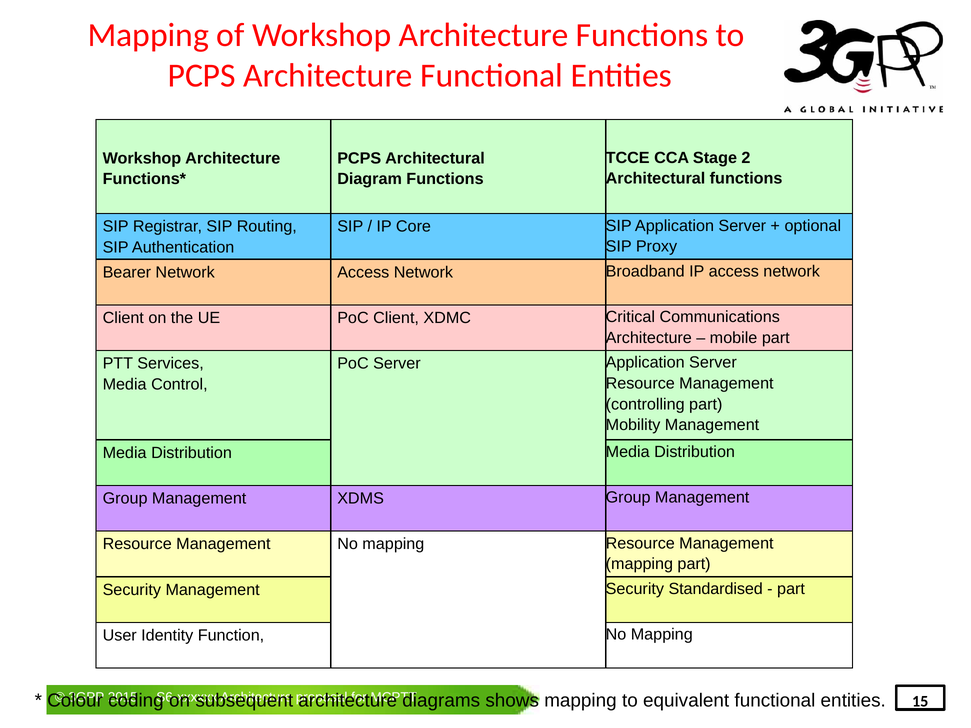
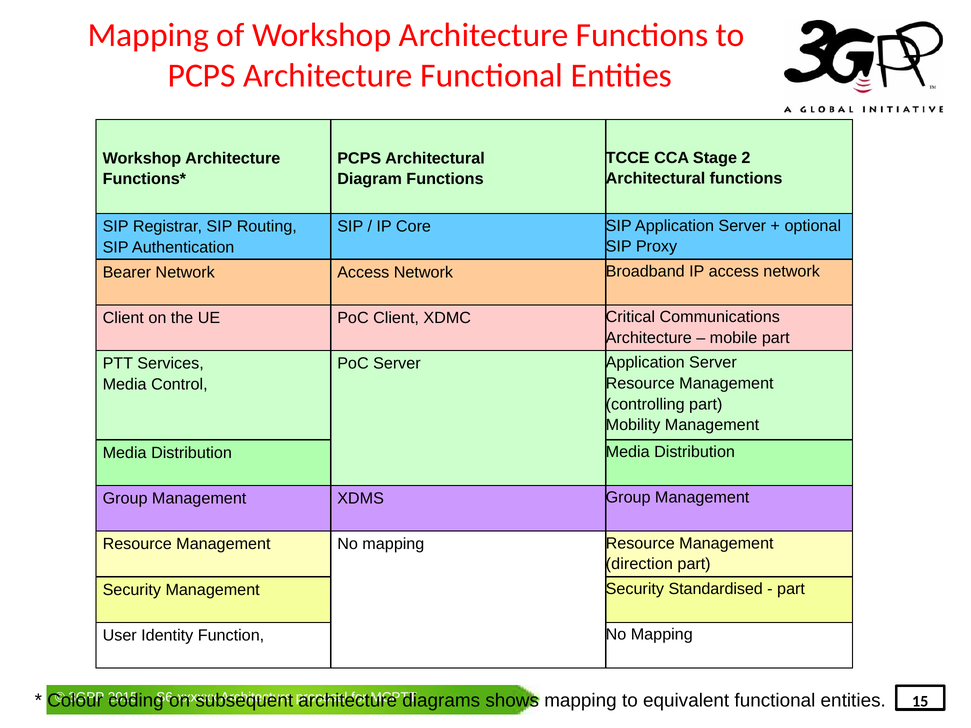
mapping: mapping -> direction (639, 564)
